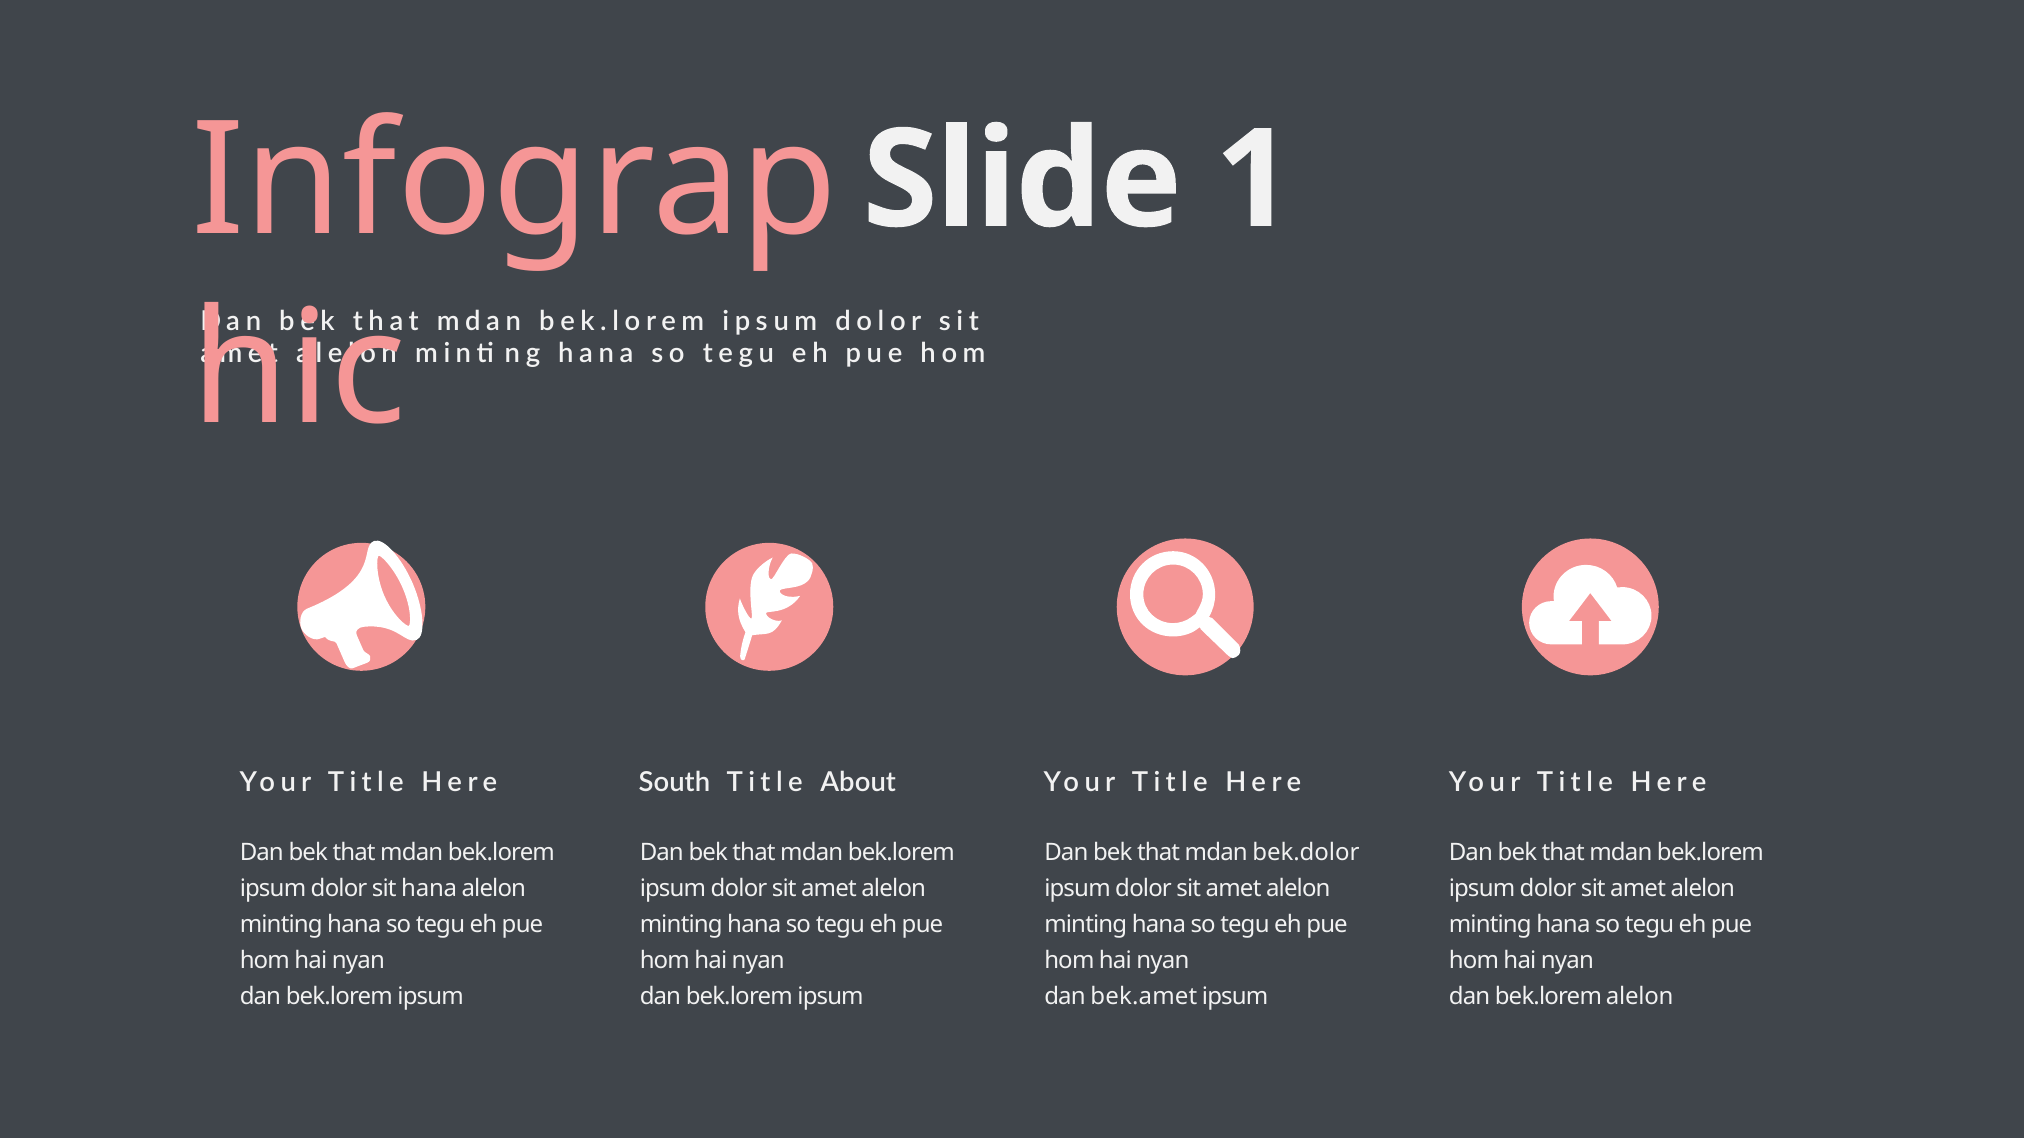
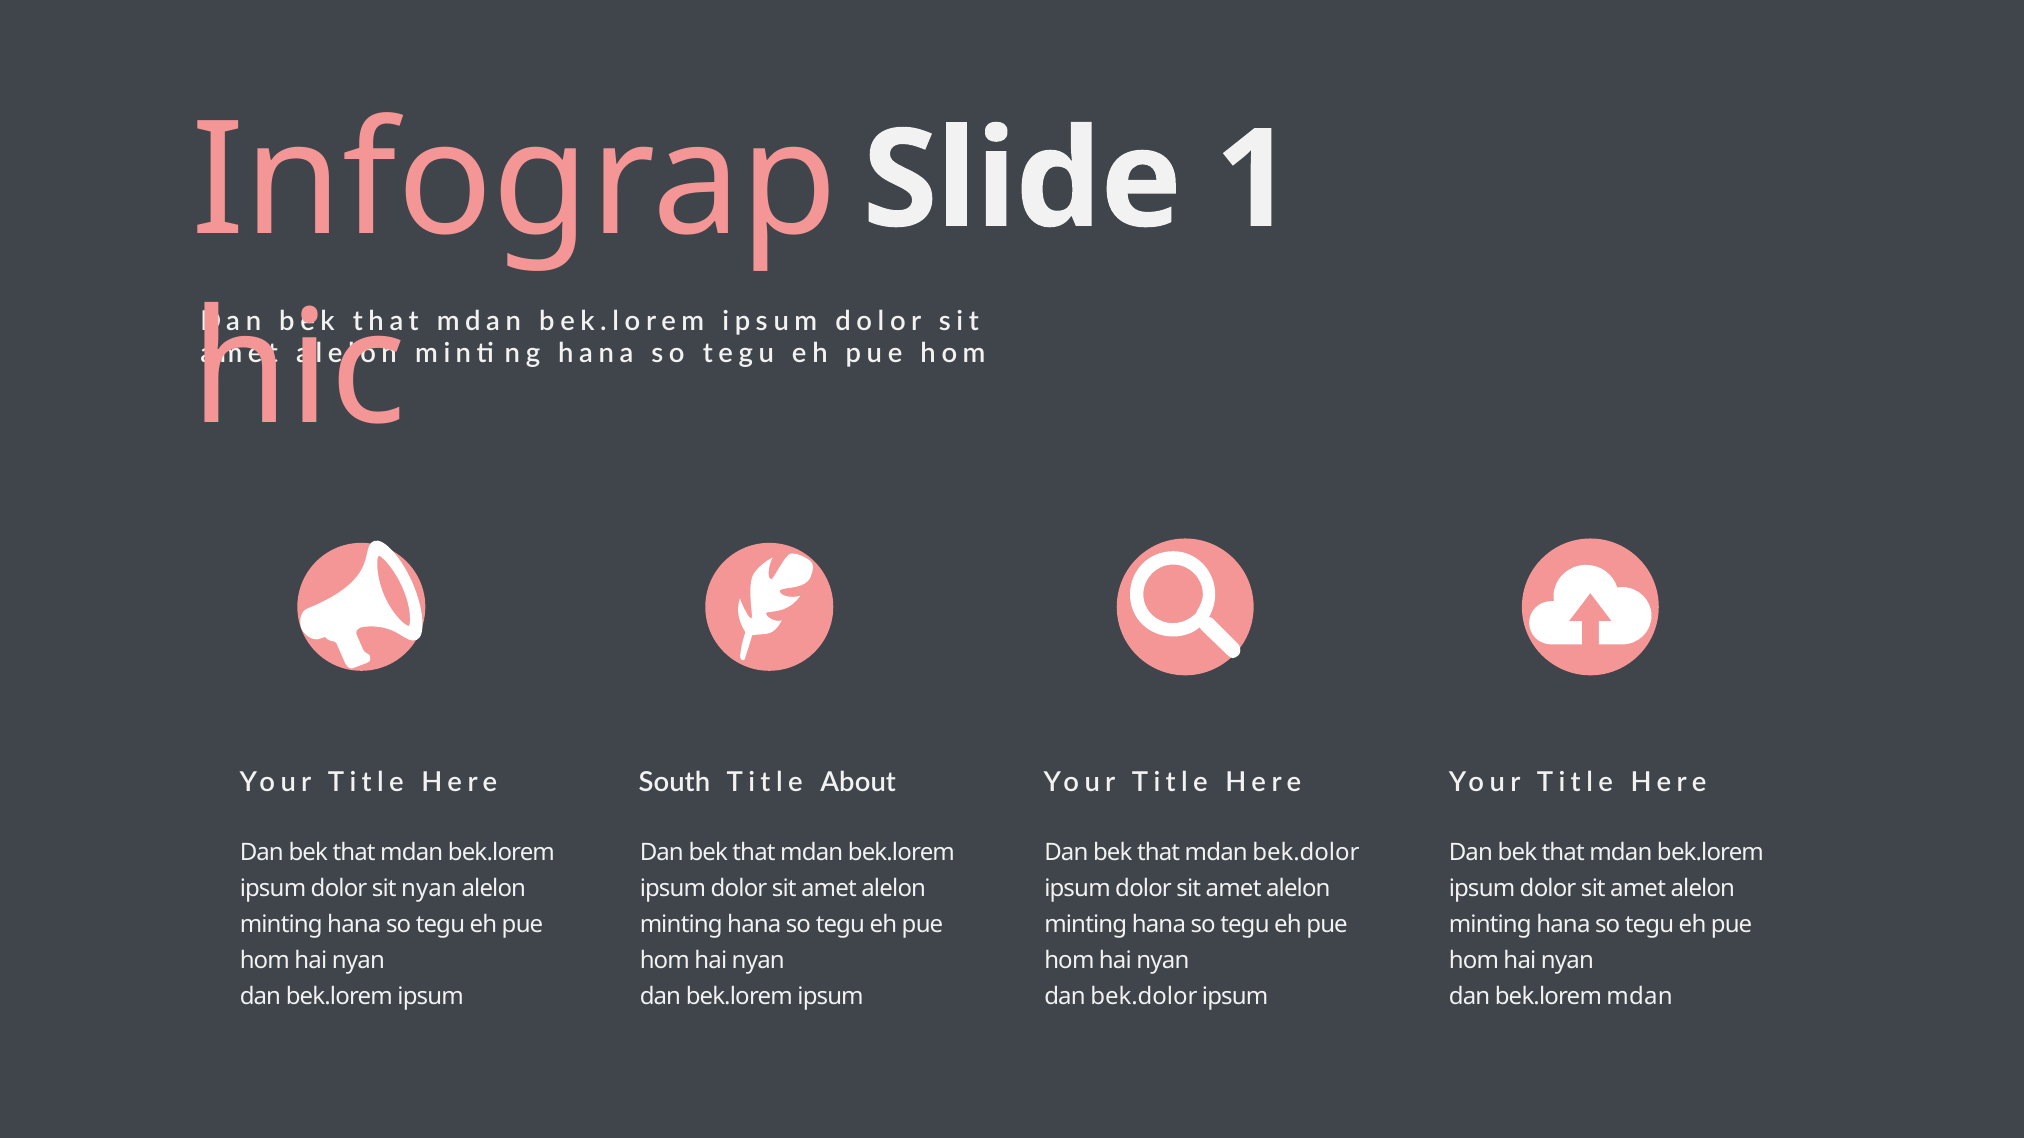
sit hana: hana -> nyan (429, 889)
dan bek.amet: bek.amet -> bek.dolor (1144, 997)
bek.lorem alelon: alelon -> mdan (1640, 997)
